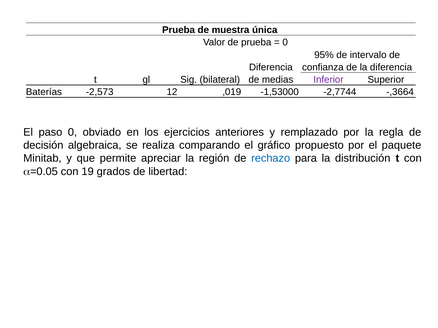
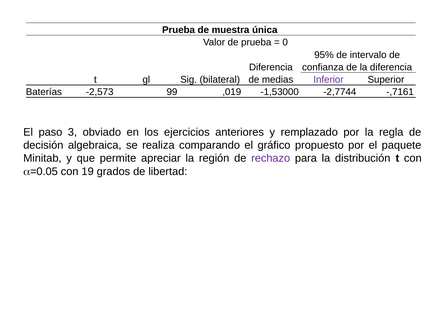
12: 12 -> 99 (172, 92)
-,3664: -,3664 -> -,7161 (400, 92)
paso 0: 0 -> 3 (72, 132)
rechazo colour: blue -> purple (271, 159)
